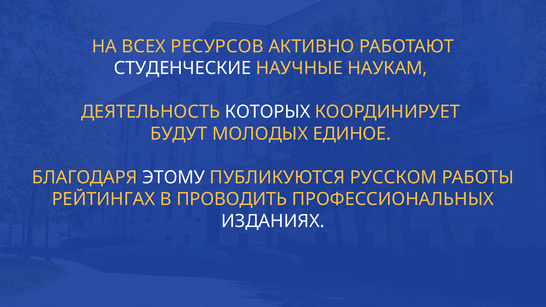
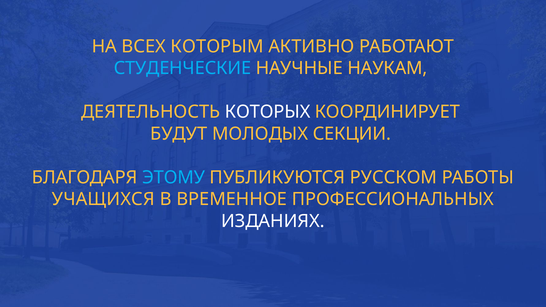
РЕСУРСОВ: РЕСУРСОВ -> КОТОРЫМ (217, 46)
СТУДЕНЧЕСКИЕ colour: white -> light blue (182, 68)
ЕДИНОЕ: ЕДИНОЕ -> СЕКЦИИ (352, 134)
ЭТОМУ colour: white -> light blue (174, 177)
РЕЙТИНГАХ: РЕЙТИНГАХ -> УЧАЩИХСЯ (103, 199)
ПРОВОДИТЬ: ПРОВОДИТЬ -> ВРЕМЕННОЕ (232, 199)
